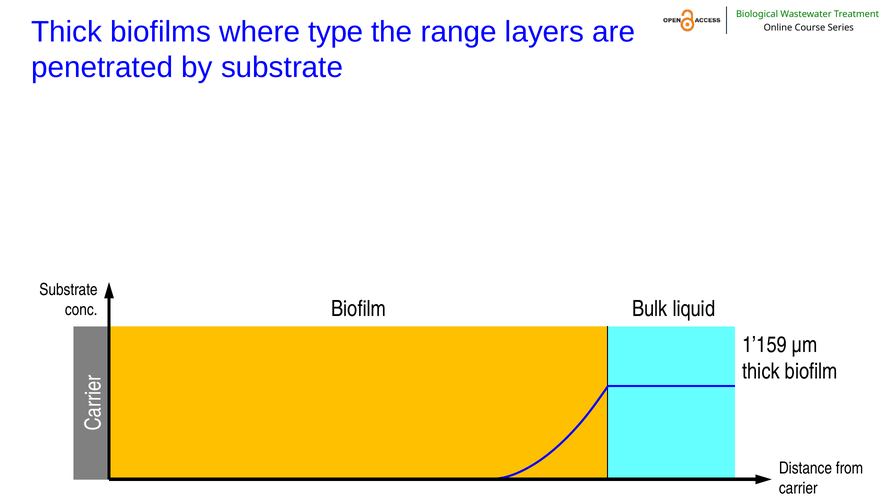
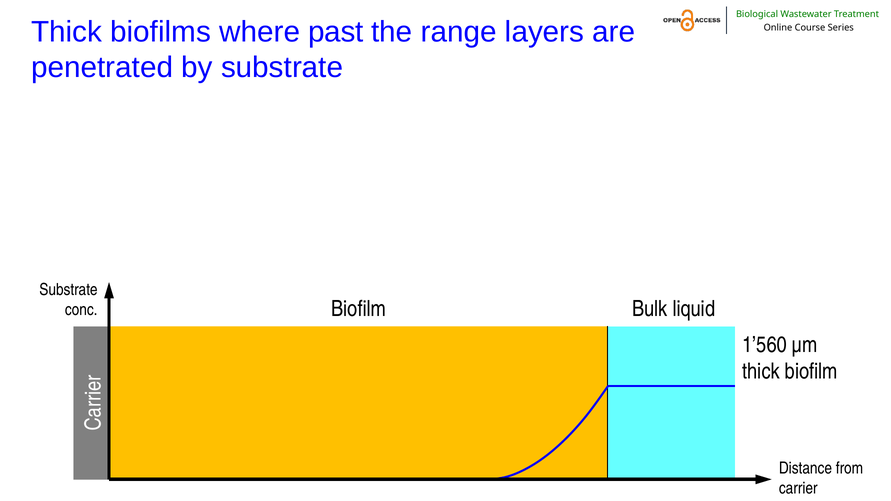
type: type -> past (336, 32)
1’159: 1’159 -> 1’560 (765, 345)
